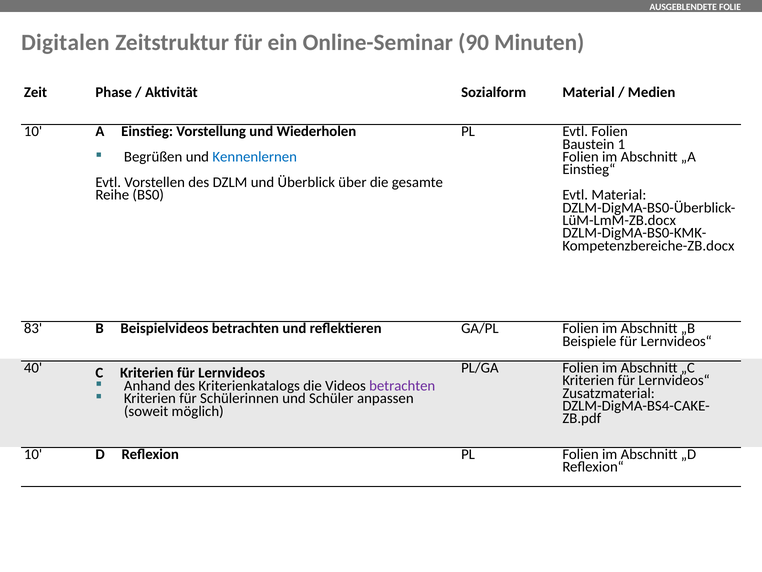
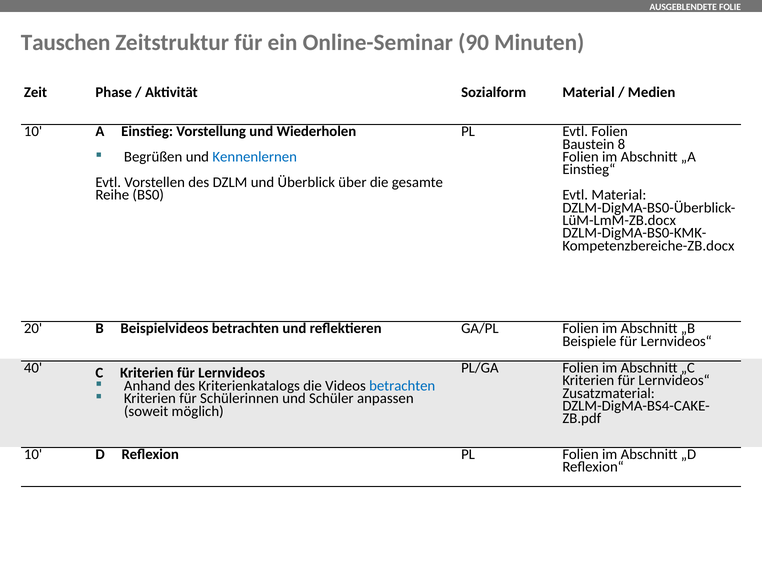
Digitalen: Digitalen -> Tauschen (66, 43)
1: 1 -> 8 (621, 144)
83: 83 -> 20 (33, 328)
betrachten colour: purple -> blue (402, 385)
